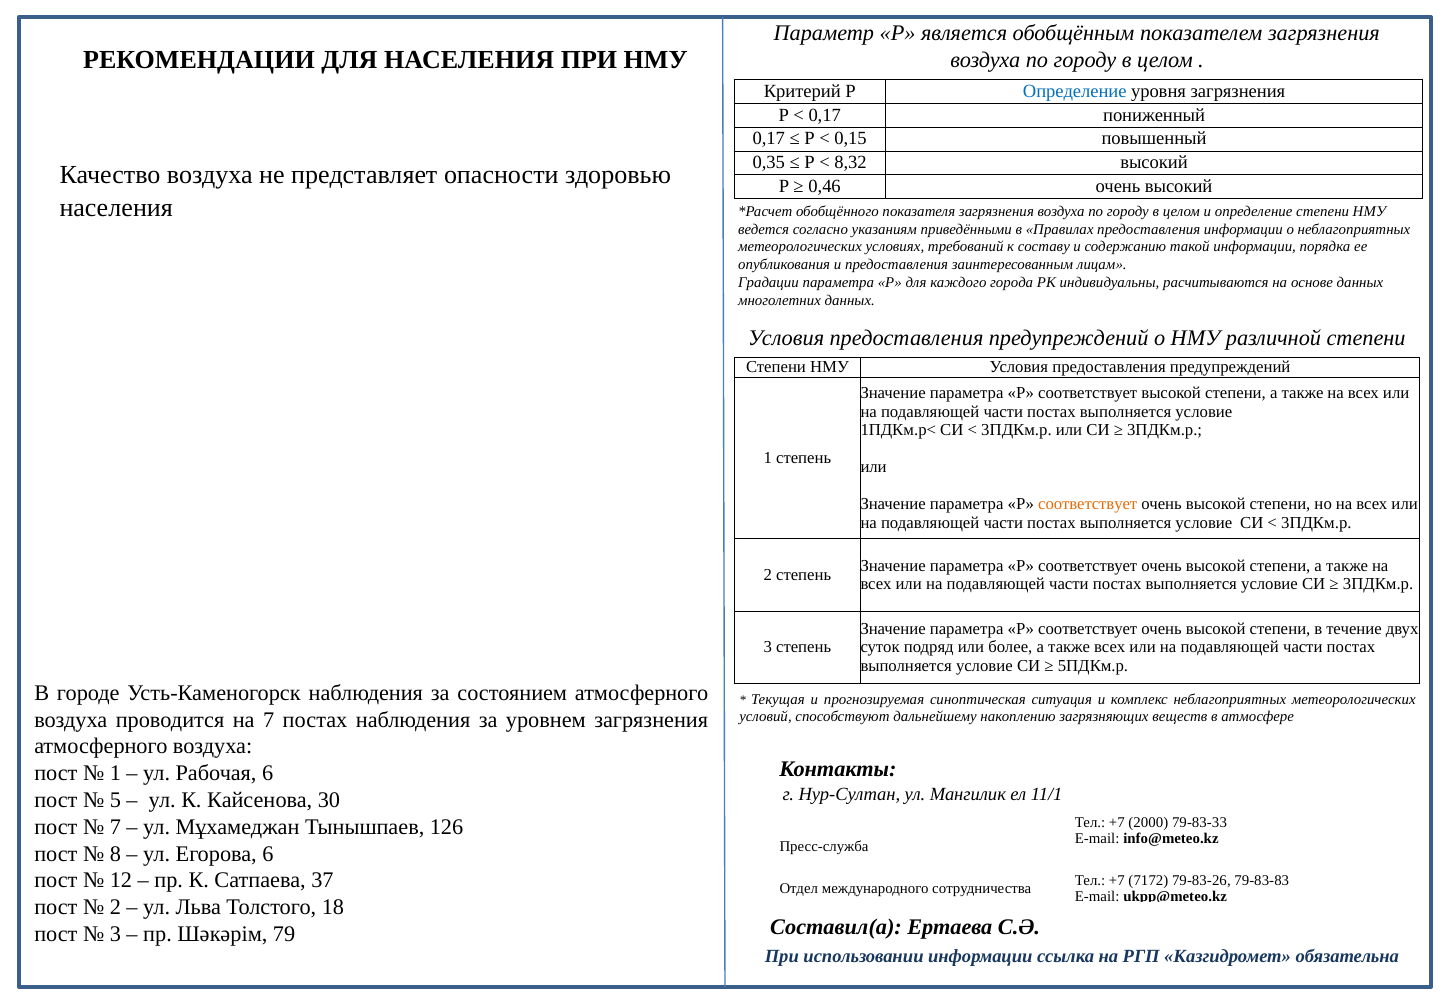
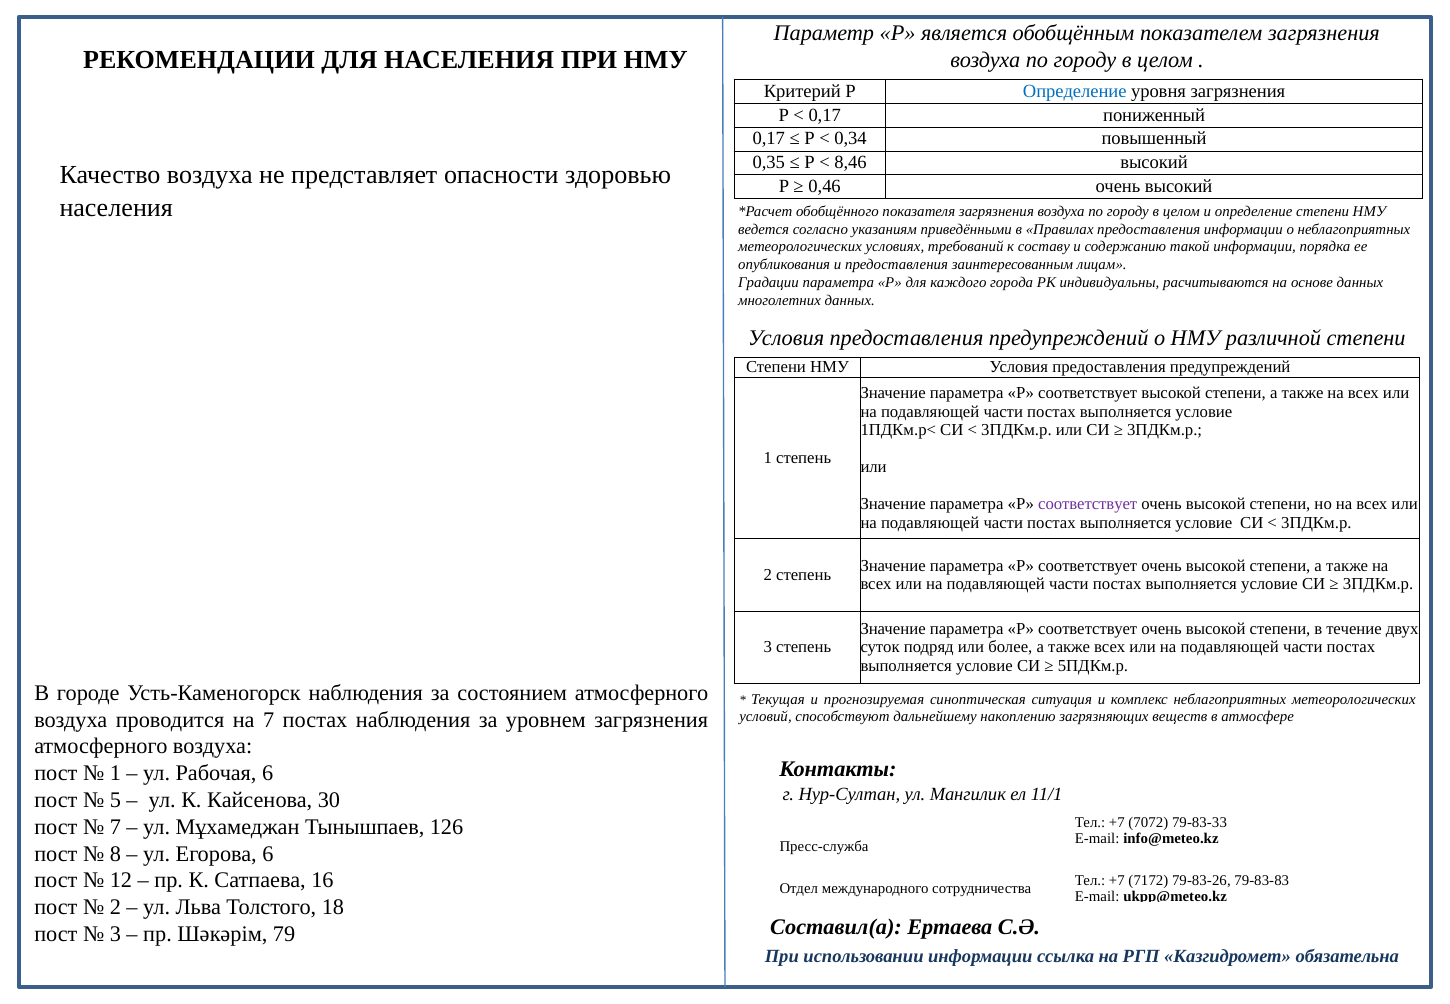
0,15: 0,15 -> 0,34 (851, 139)
8,32: 8,32 -> 8,46 (851, 163)
соответствует colour: orange -> purple (1088, 504)
2000: 2000 -> 7072 (1148, 822)
37: 37 -> 16 (322, 880)
